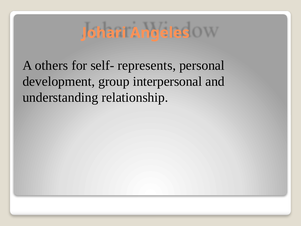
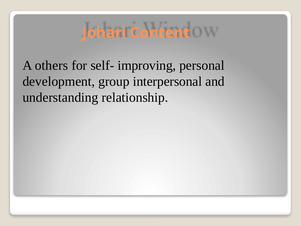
Angeles: Angeles -> Content (160, 33)
represents: represents -> improving (147, 65)
